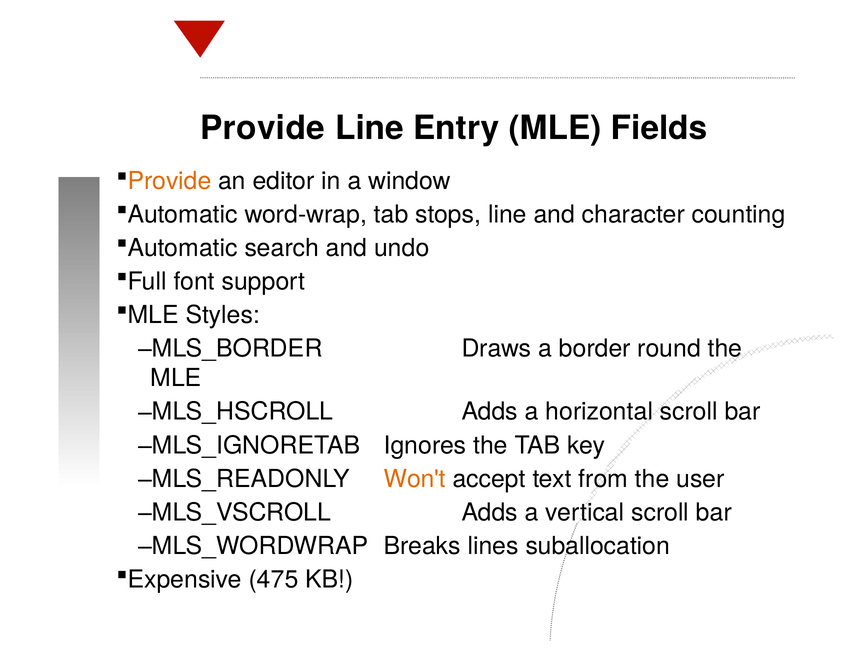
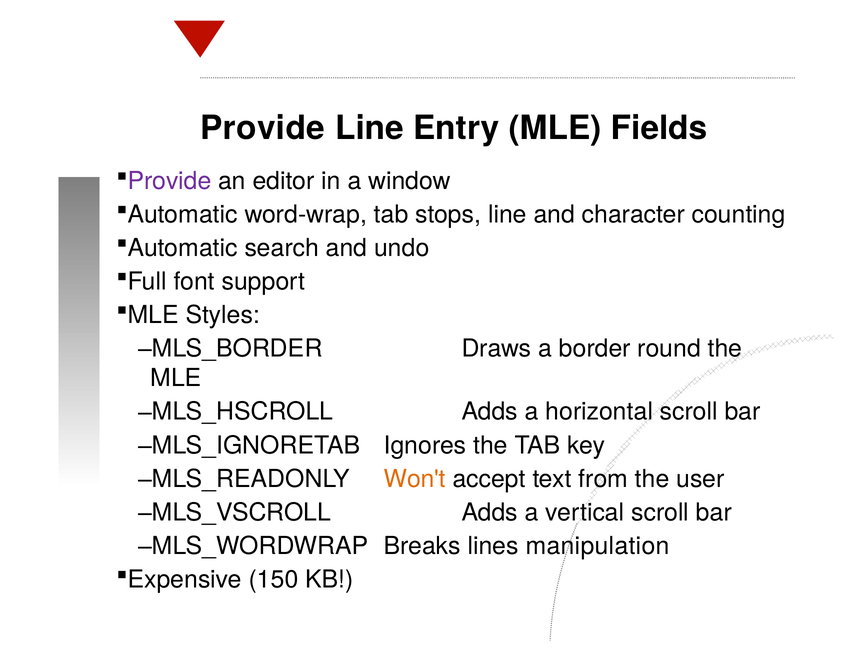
Provide colour: orange -> purple (170, 181)
suballocation: suballocation -> manipulation (598, 546)
475: 475 -> 150 (274, 579)
